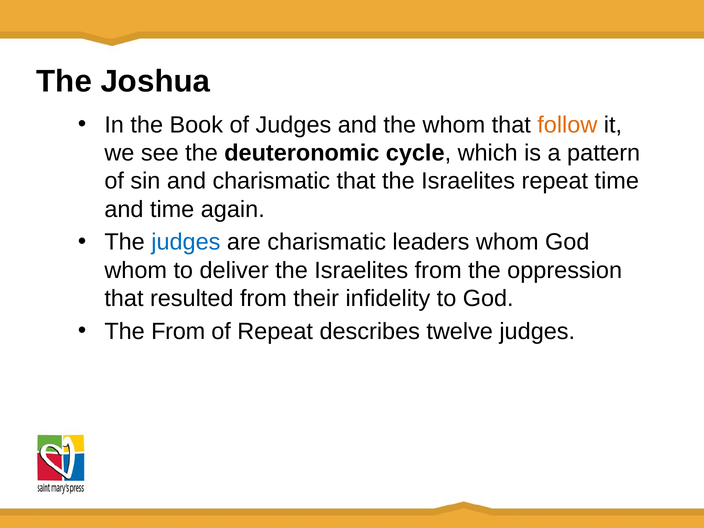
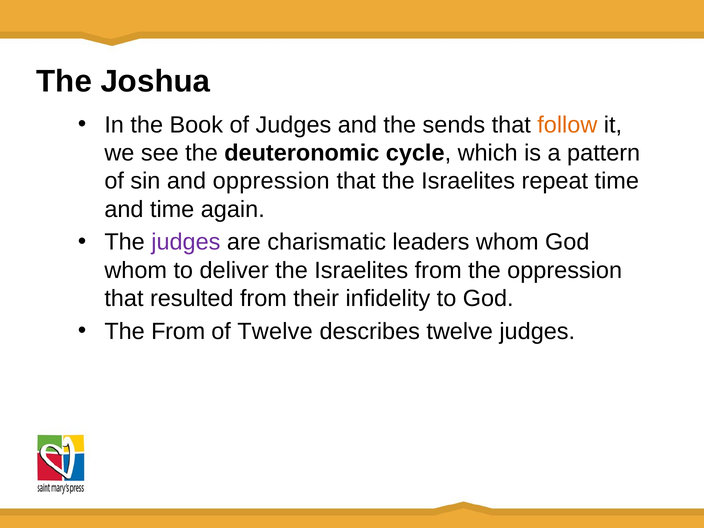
the whom: whom -> sends (454, 125)
and charismatic: charismatic -> oppression (271, 181)
judges colour: blue -> purple (186, 242)
of Repeat: Repeat -> Twelve (275, 331)
